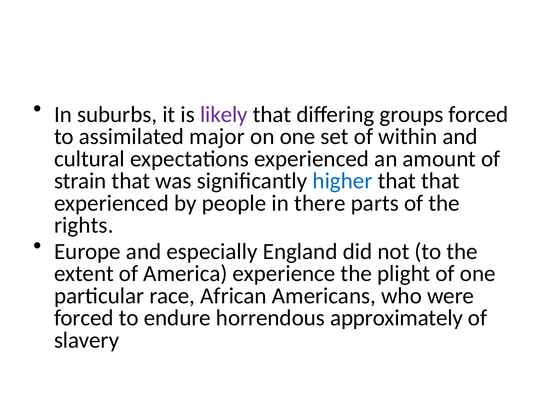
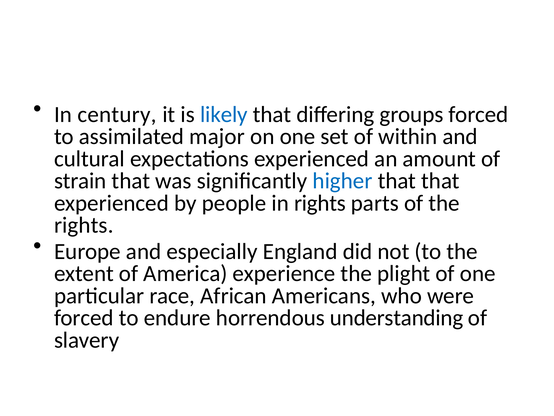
suburbs: suburbs -> century (117, 114)
likely colour: purple -> blue (224, 114)
in there: there -> rights (320, 203)
approximately: approximately -> understanding (397, 318)
